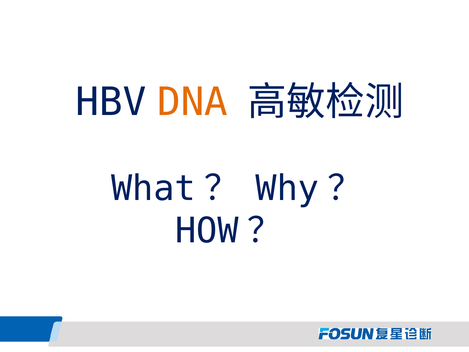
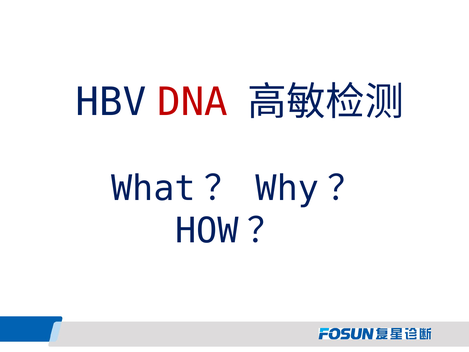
DNA colour: orange -> red (192, 102)
